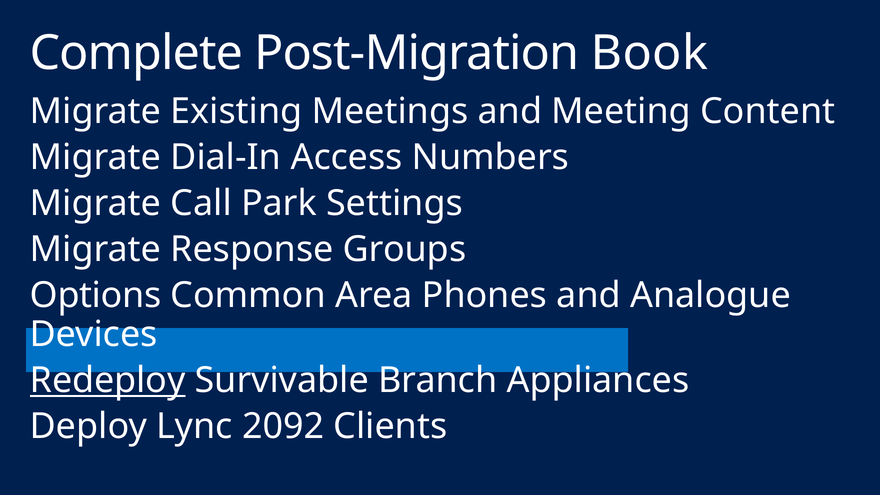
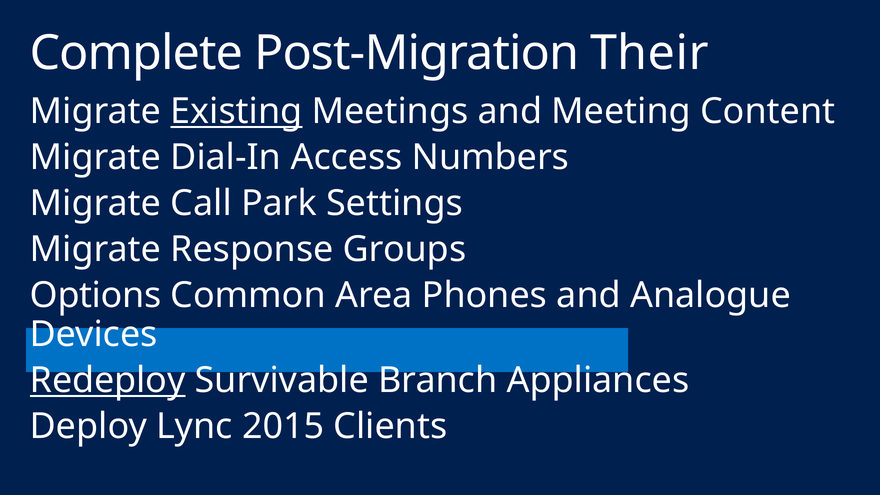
Book: Book -> Their (649, 53)
Existing underline: none -> present (236, 111)
2092: 2092 -> 2015 (283, 426)
